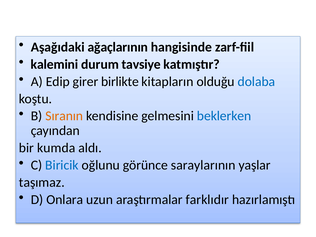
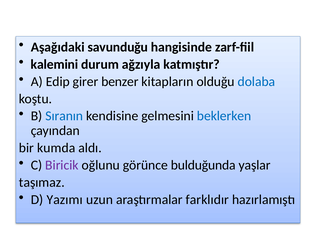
ağaçlarının: ağaçlarının -> savunduğu (118, 47)
tavsiye: tavsiye -> ağzıyla (141, 64)
birlikte: birlikte -> benzer (120, 82)
Sıranın colour: orange -> blue (64, 116)
Biricik colour: blue -> purple (62, 165)
saraylarının: saraylarının -> bulduğunda (203, 165)
Onlara: Onlara -> Yazımı (65, 200)
